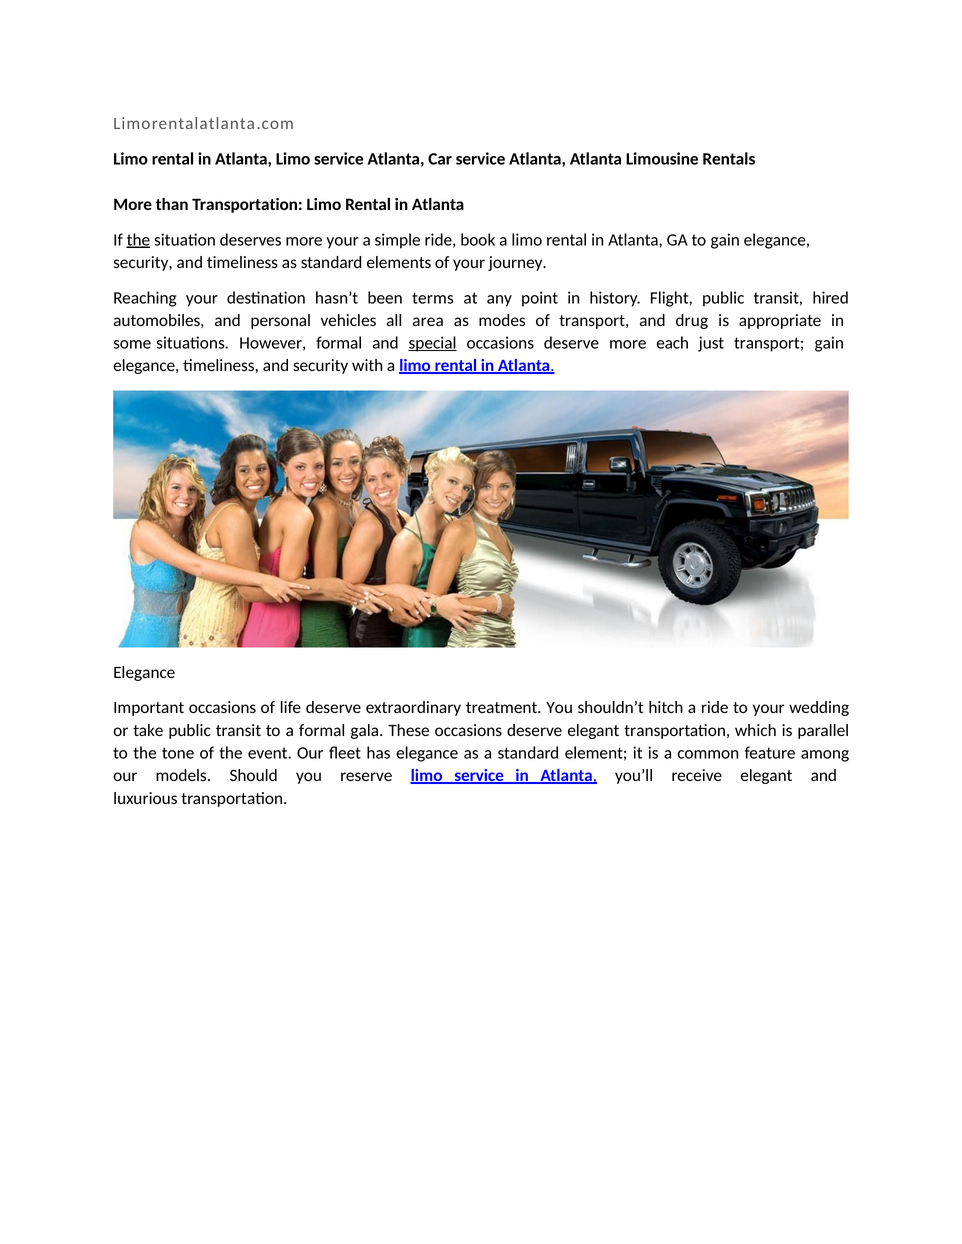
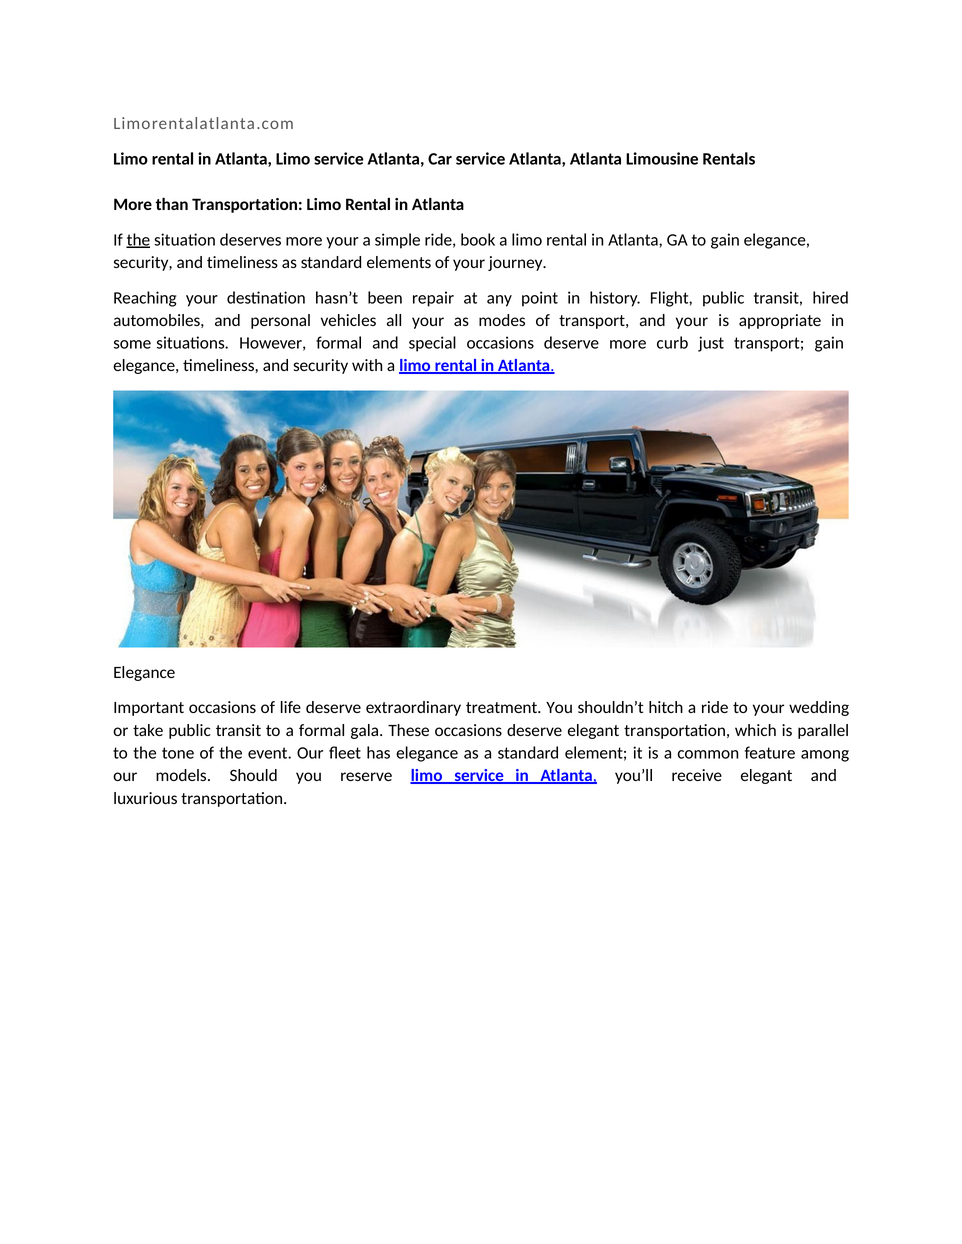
terms: terms -> repair (433, 298)
all area: area -> your (428, 321)
and drug: drug -> your (692, 321)
special underline: present -> none (433, 343)
each: each -> curb (672, 343)
